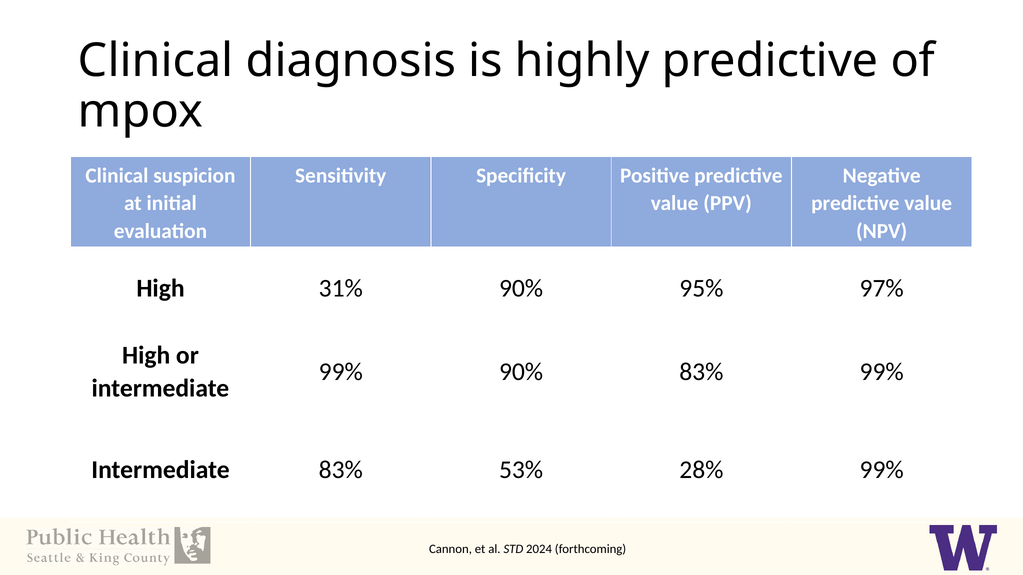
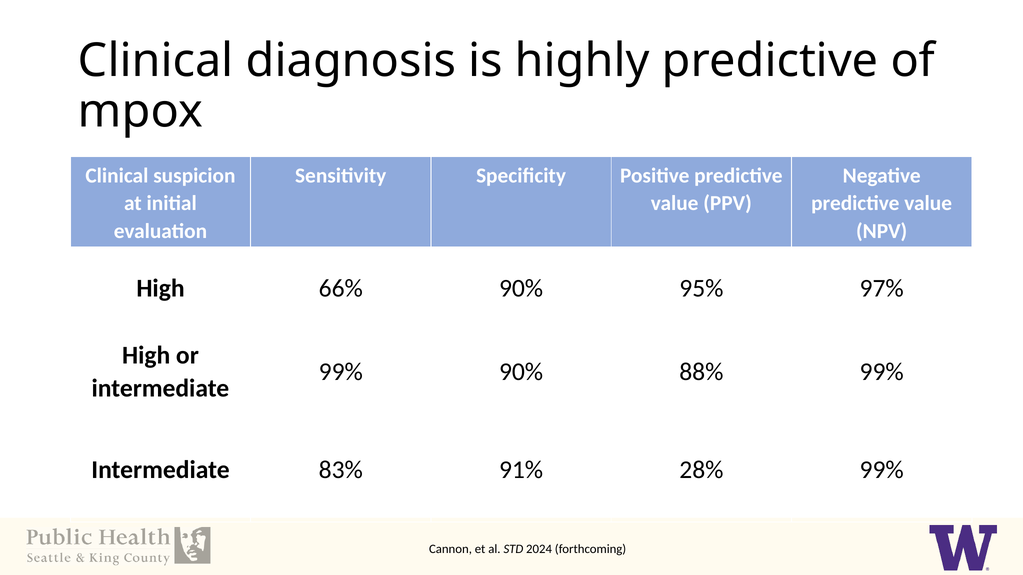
31%: 31% -> 66% (341, 289)
90% 83%: 83% -> 88% (701, 372)
53%: 53% -> 91% (521, 470)
